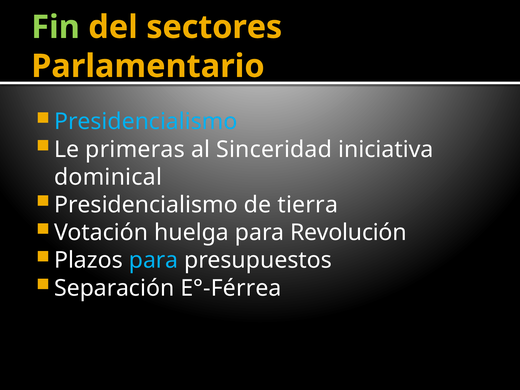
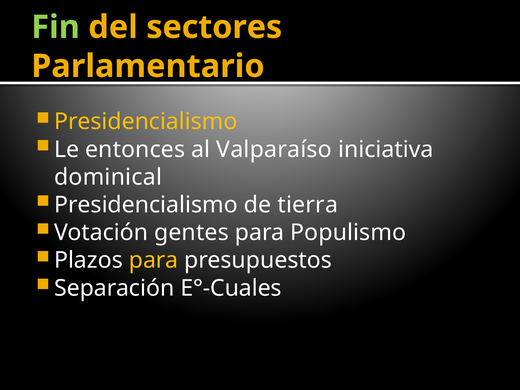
Presidencialismo colour: light blue -> yellow (146, 122)
primeras: primeras -> entonces (135, 149)
Sinceridad: Sinceridad -> Valparaíso (274, 149)
huelga: huelga -> gentes (191, 233)
Revolución: Revolución -> Populismo (348, 233)
para colour: light blue -> yellow (154, 260)
E°-Férrea: E°-Férrea -> E°-Cuales (231, 288)
